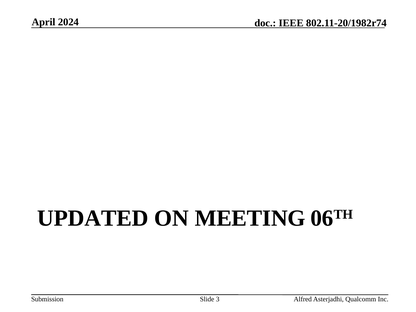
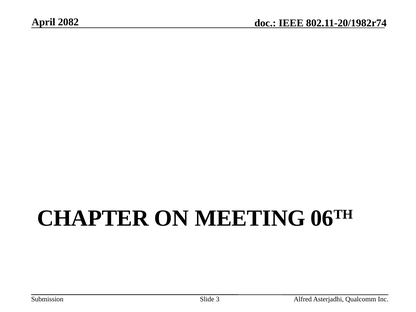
2024: 2024 -> 2082 (68, 22)
UPDATED: UPDATED -> CHAPTER (93, 218)
